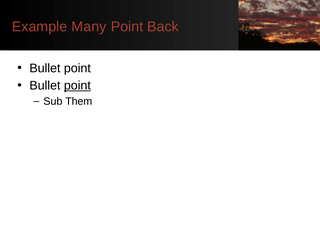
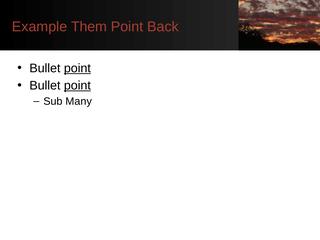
Many: Many -> Them (89, 27)
point underline: none -> present (77, 68)
Them: Them -> Many (79, 101)
